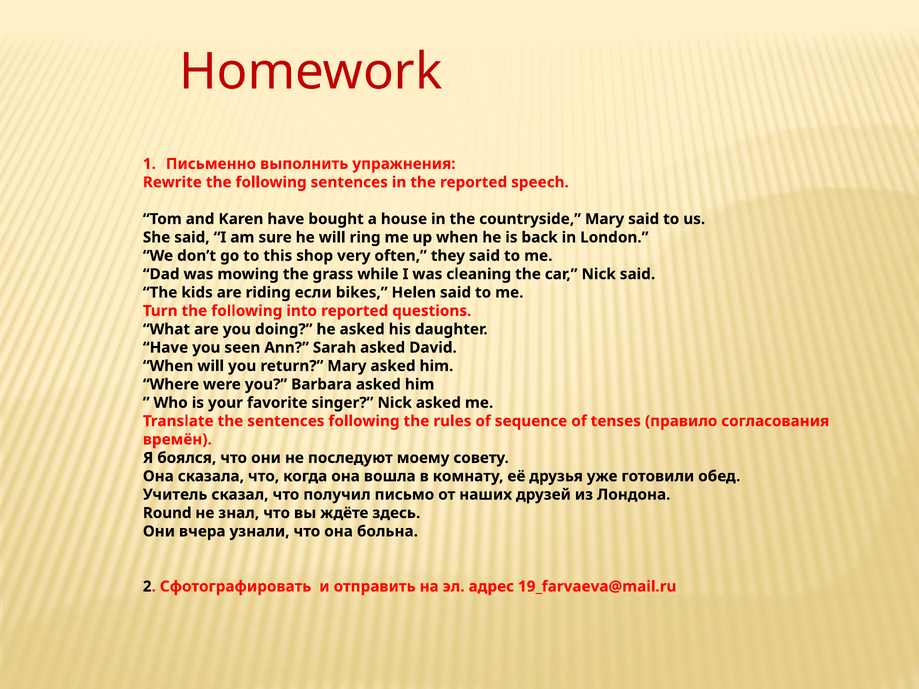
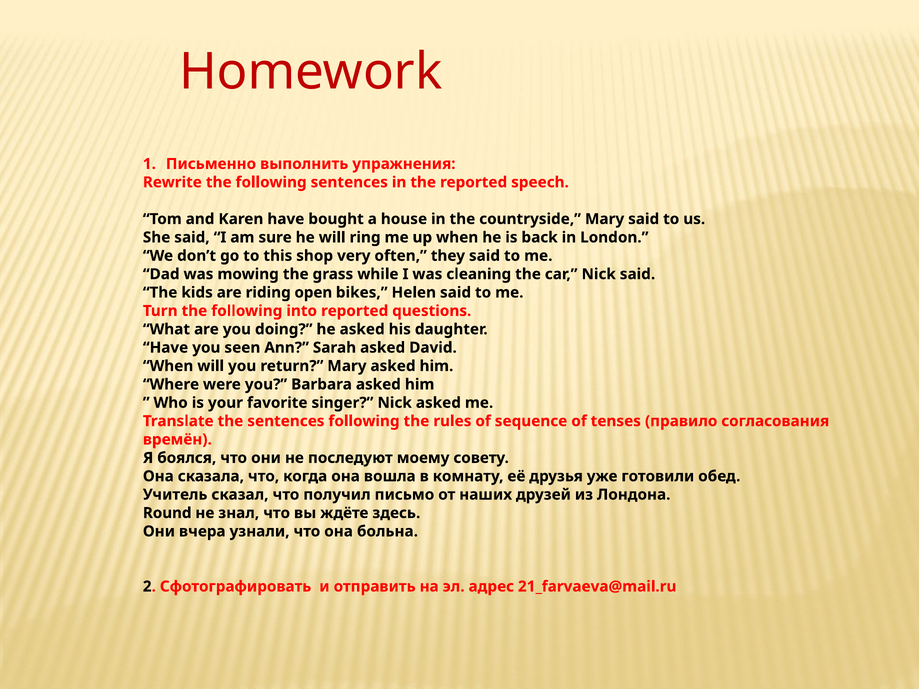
если: если -> open (313, 293)
19_farvaeva@mail.ru: 19_farvaeva@mail.ru -> 21_farvaeva@mail.ru (597, 587)
